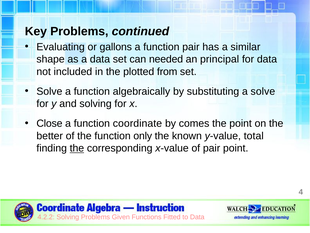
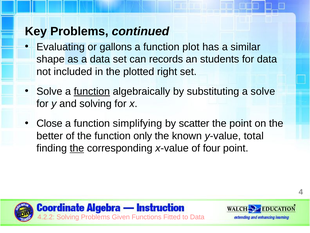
function pair: pair -> plot (191, 47)
needed: needed -> records (166, 59)
principal: principal -> students (220, 59)
from: from -> right (167, 72)
function underline: none -> present (92, 91)
coordinate: coordinate -> simplifying (137, 123)
comes: comes -> scatter (194, 123)
of pair: pair -> four (212, 148)
